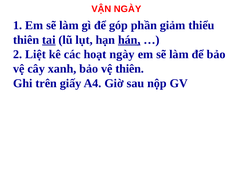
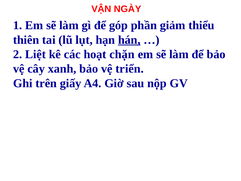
tai underline: present -> none (49, 40)
hoạt ngày: ngày -> chặn (122, 54)
vệ thiên: thiên -> triển (130, 69)
